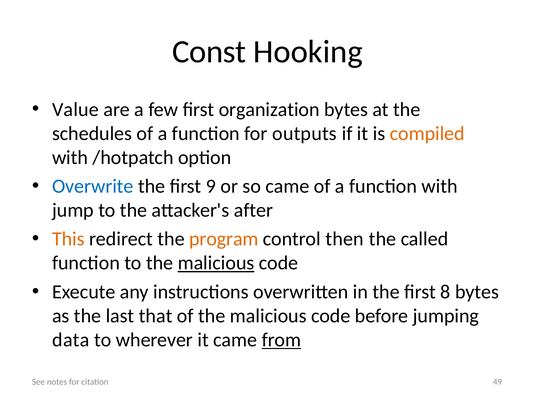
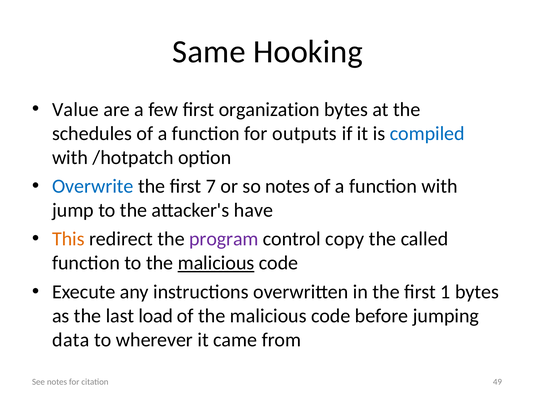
Const: Const -> Same (209, 52)
compiled colour: orange -> blue (427, 134)
9: 9 -> 7 (211, 186)
so came: came -> notes (287, 186)
after: after -> have (253, 210)
program colour: orange -> purple (224, 239)
then: then -> copy (345, 239)
8: 8 -> 1 (445, 292)
that: that -> load (156, 316)
from underline: present -> none (281, 340)
